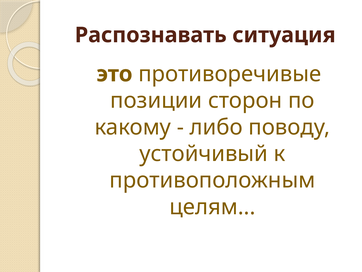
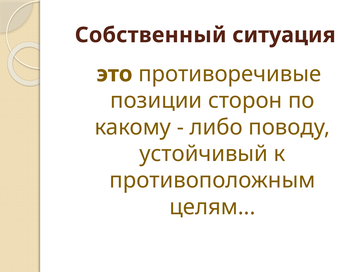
Распознавать: Распознавать -> Собственный (151, 35)
